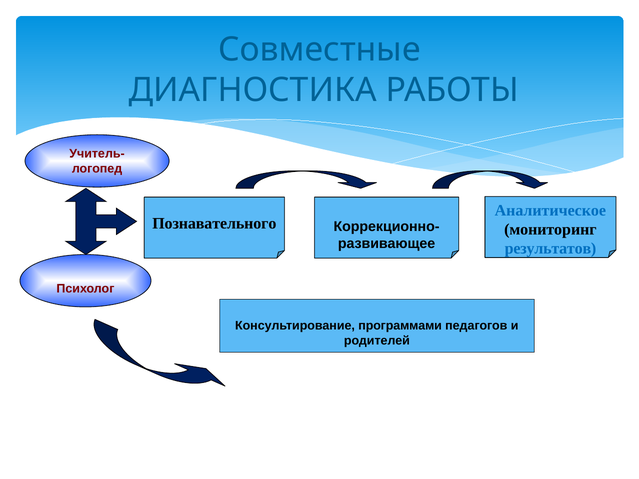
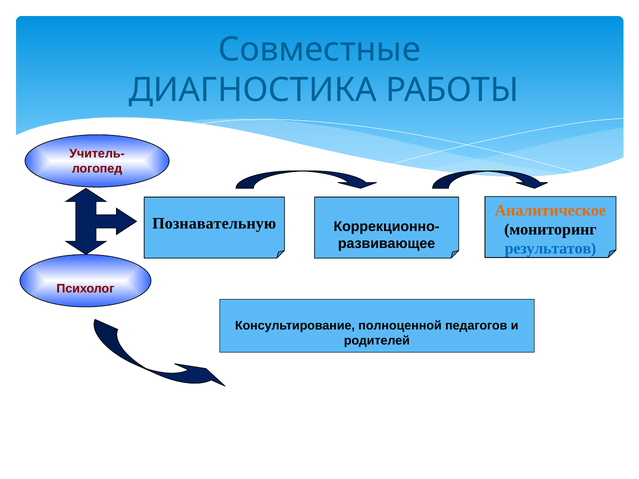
Аналитическое colour: blue -> orange (550, 210)
Познавательного: Познавательного -> Познавательную (214, 224)
программами: программами -> полноценной (400, 326)
